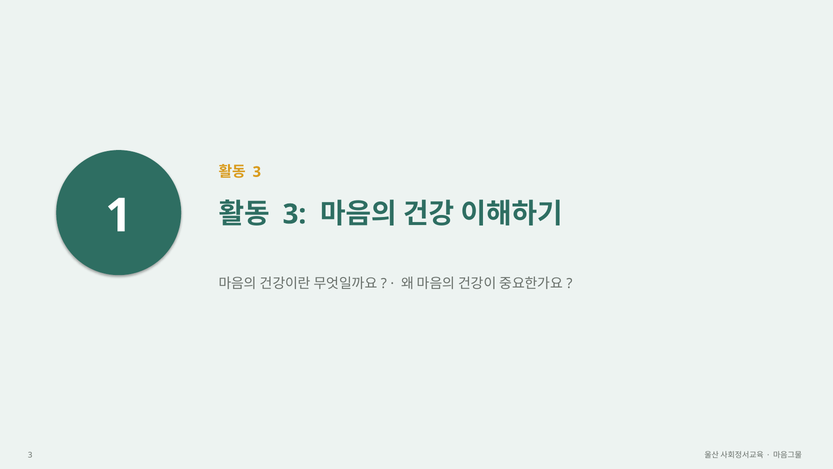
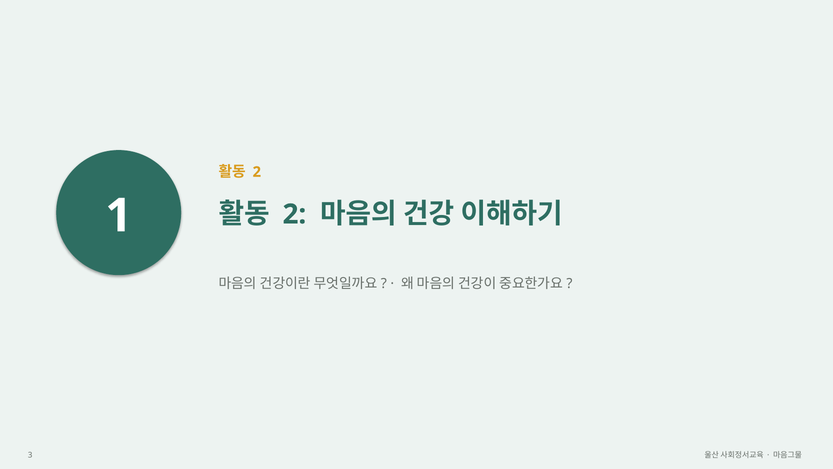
3: 3 -> 2 (257, 172)
3: 3 -> 2 (294, 214)
